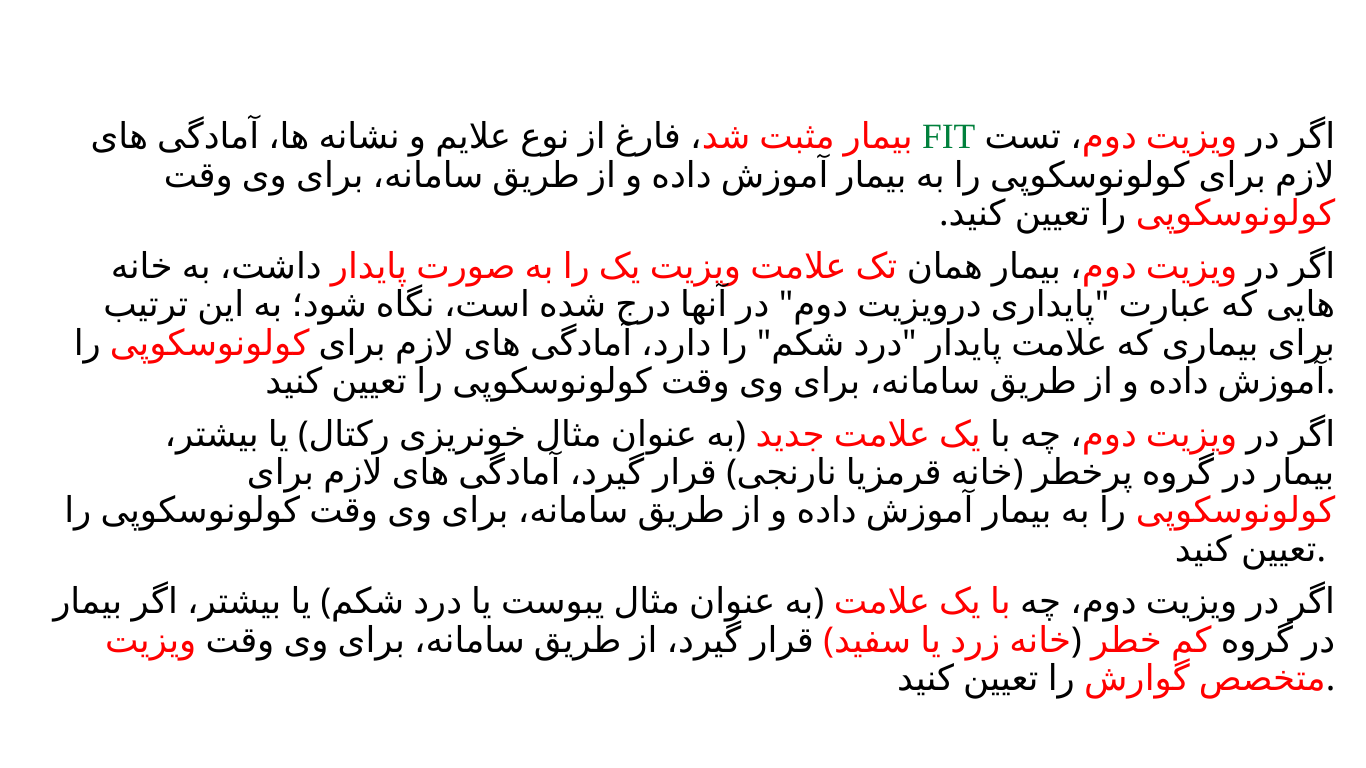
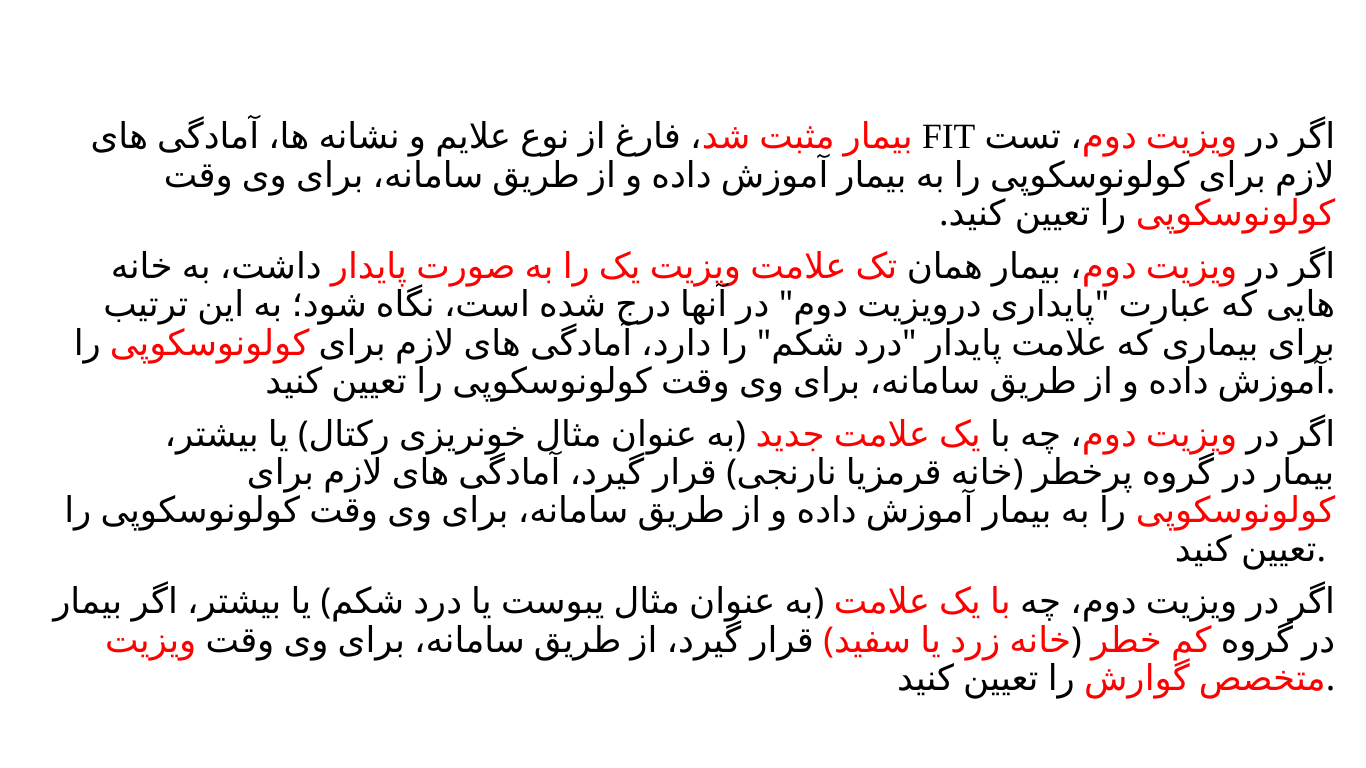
FIT colour: green -> black (949, 137)
